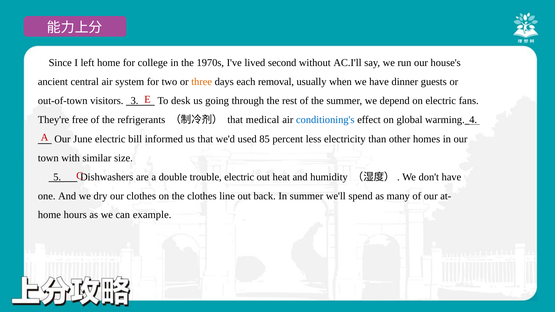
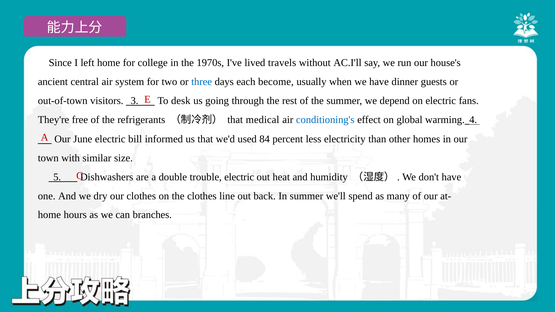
second: second -> travels (282, 63)
three colour: orange -> blue (202, 82)
removal: removal -> become (276, 82)
85: 85 -> 84 (265, 139)
example: example -> branches (152, 215)
